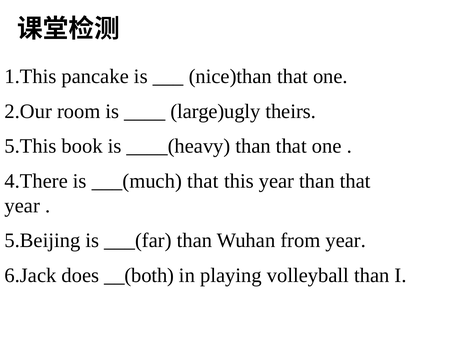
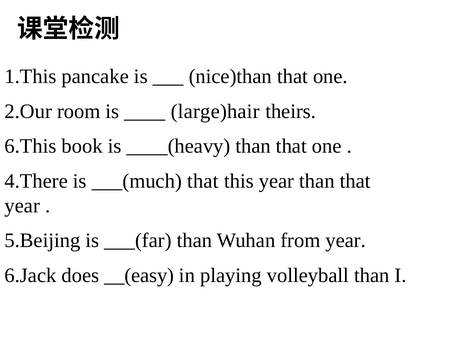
large)ugly: large)ugly -> large)hair (215, 111)
5.This: 5.This -> 6.This (31, 146)
__(both: __(both -> __(easy (139, 276)
